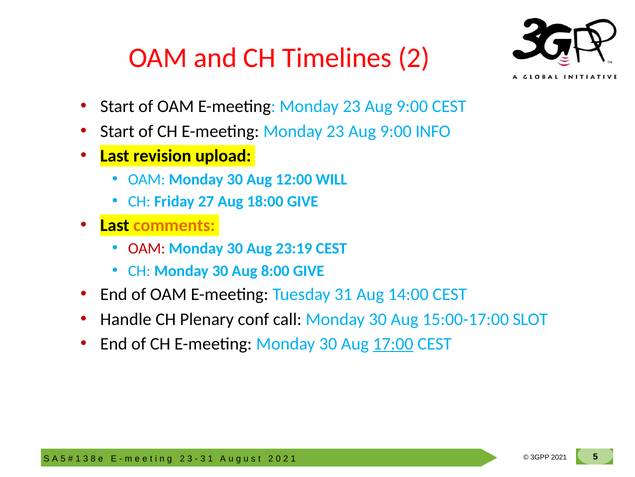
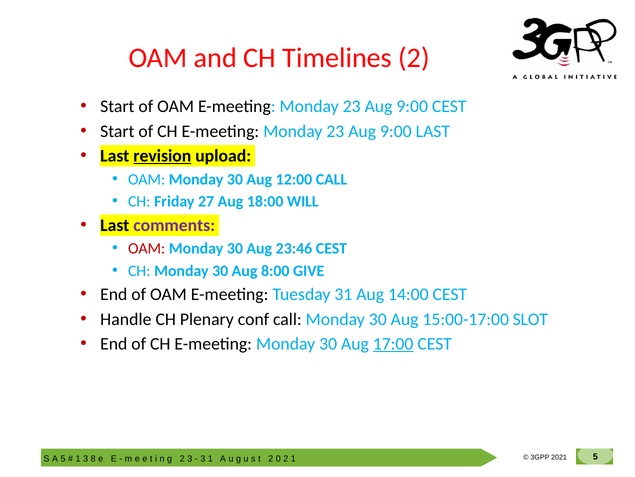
9:00 INFO: INFO -> LAST (433, 131)
revision underline: none -> present (162, 156)
12:00 WILL: WILL -> CALL (331, 179)
18:00 GIVE: GIVE -> WILL (303, 201)
comments colour: orange -> purple (174, 225)
23:19: 23:19 -> 23:46 (294, 248)
